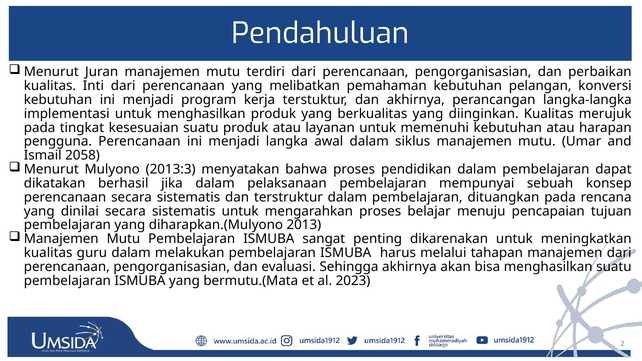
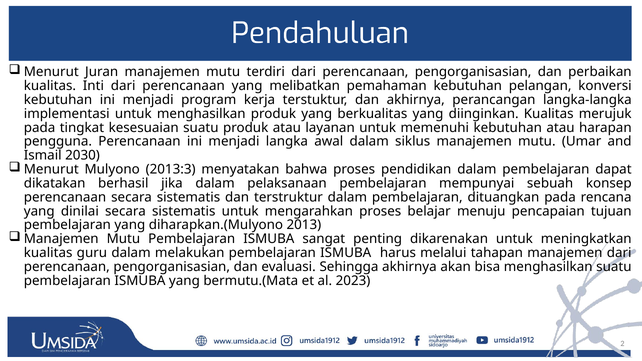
2058: 2058 -> 2030 (83, 156)
